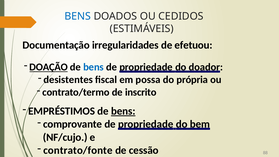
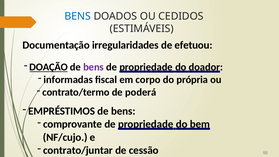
bens colour: blue -> purple (93, 67)
desistentes: desistentes -> informadas (68, 80)
possa: possa -> corpo (148, 80)
inscrito: inscrito -> poderá (141, 92)
bens underline: present -> none (123, 111)
contrato/fonte: contrato/fonte -> contrato/juntar (78, 150)
